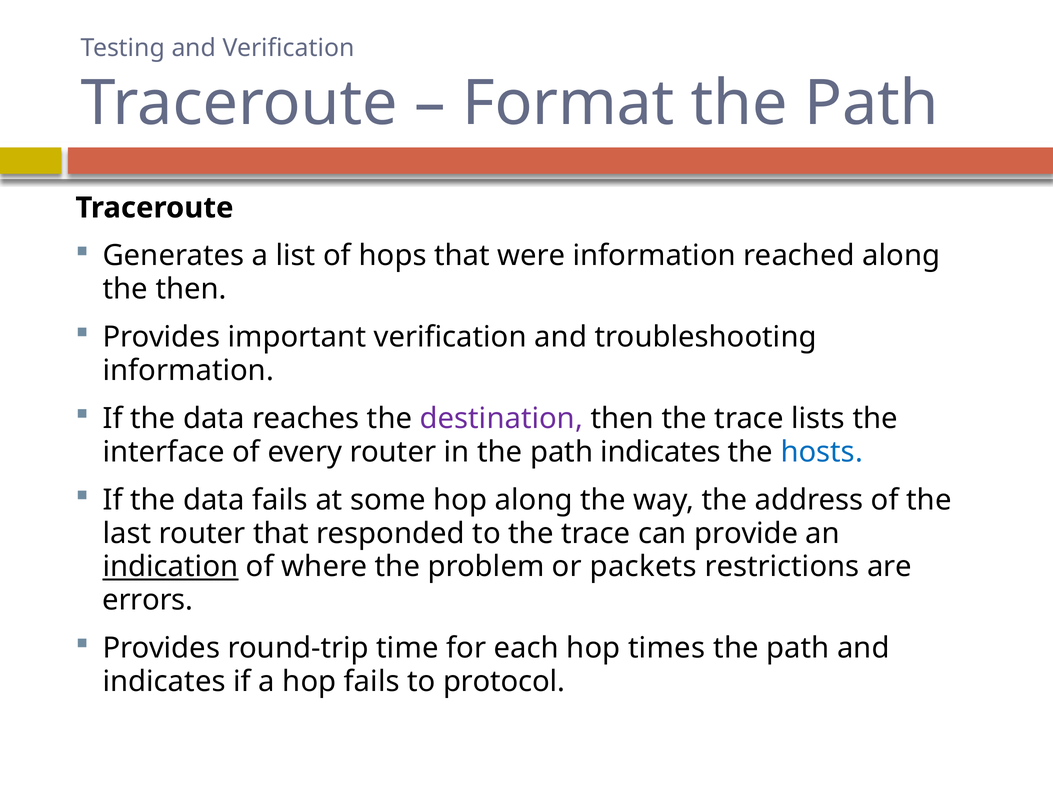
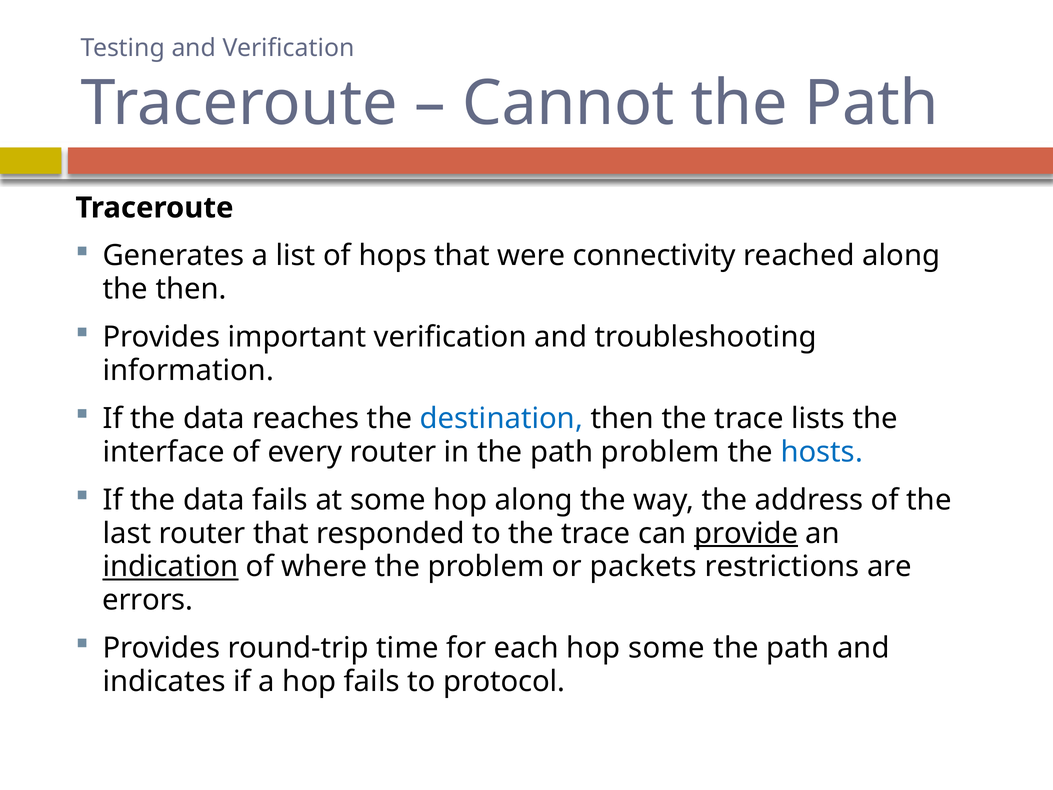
Format: Format -> Cannot (568, 103)
were information: information -> connectivity (654, 256)
destination colour: purple -> blue (501, 419)
path indicates: indicates -> problem (660, 452)
provide underline: none -> present (746, 533)
hop times: times -> some (667, 648)
